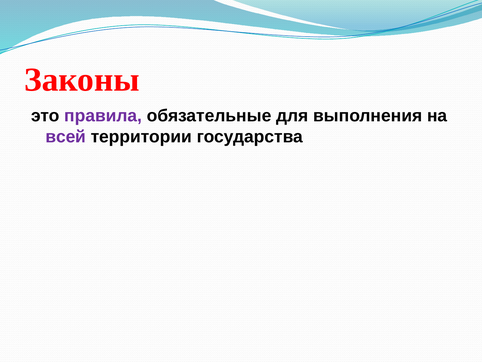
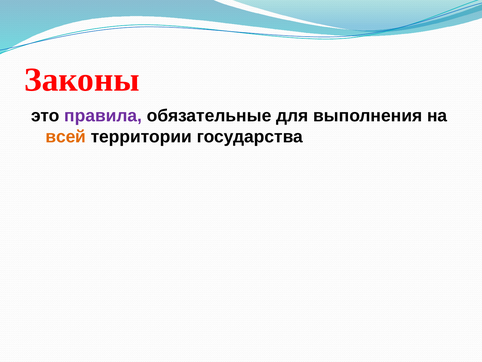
всей colour: purple -> orange (66, 137)
